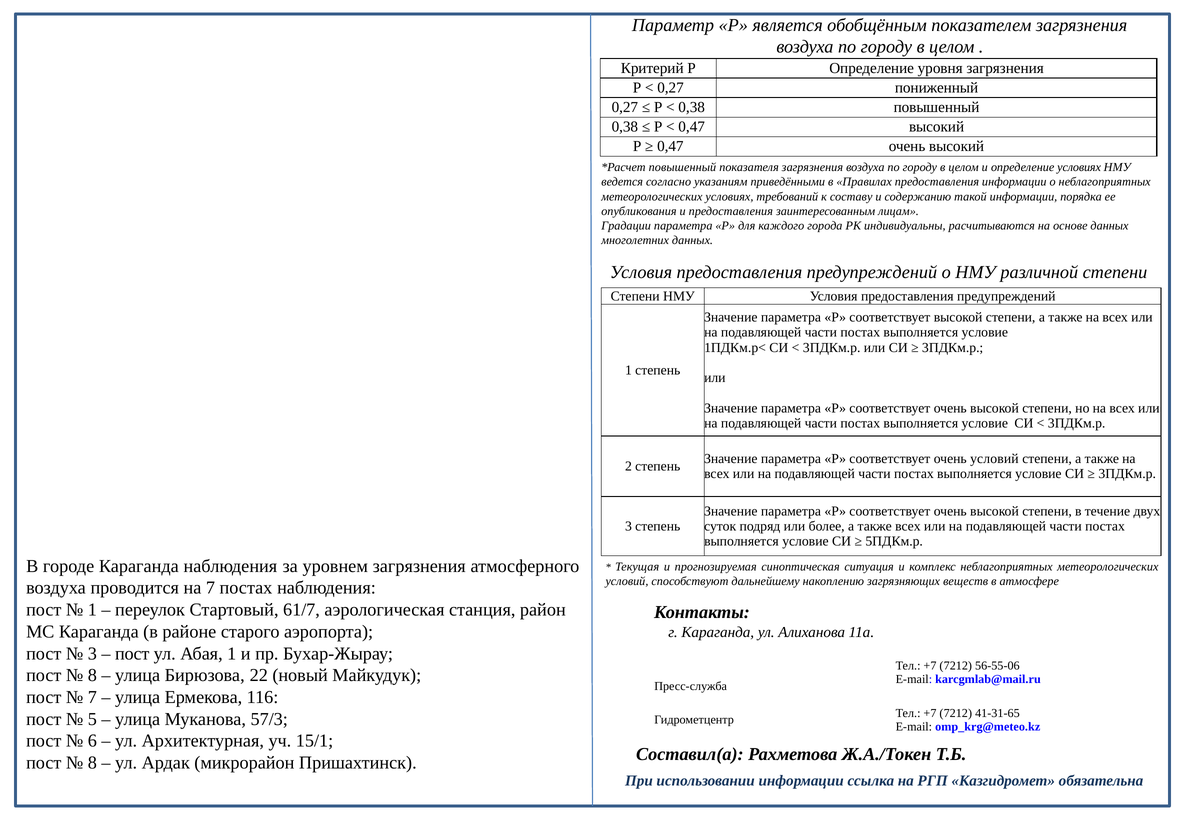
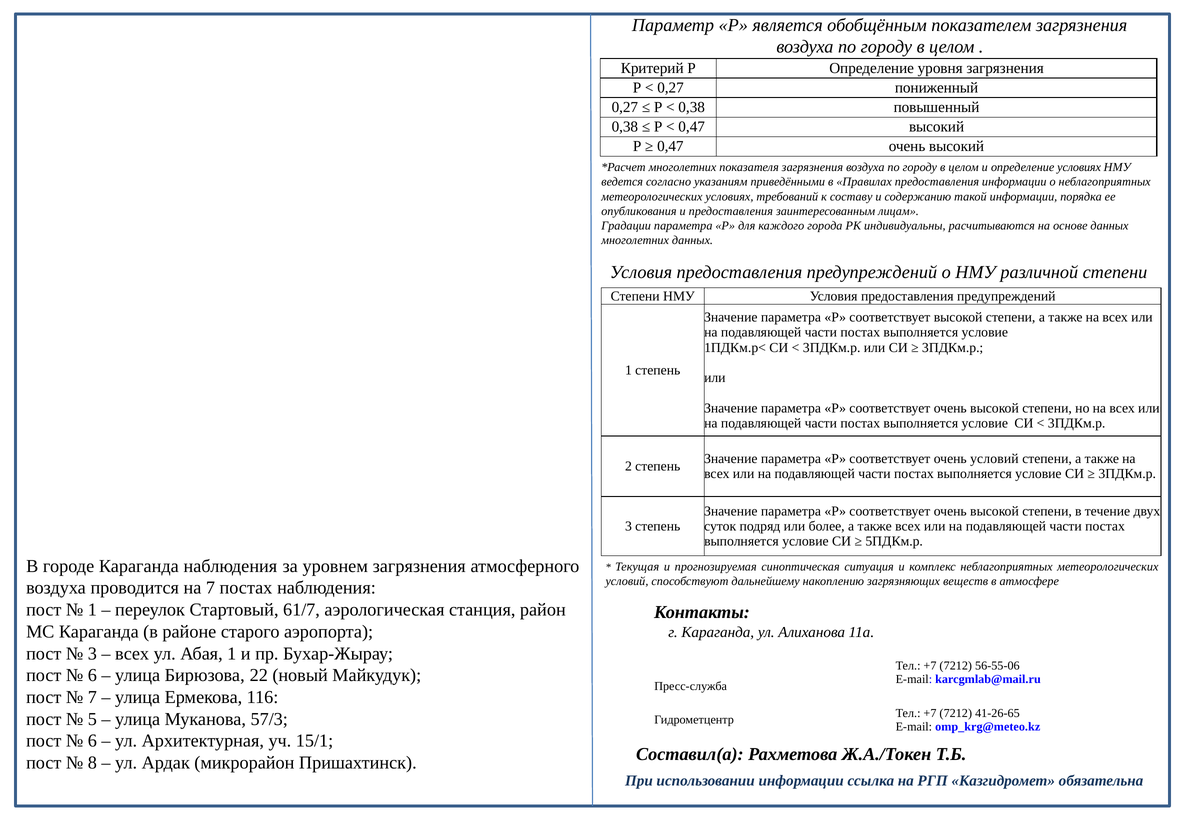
повышенный: повышенный -> многолетних (682, 167)
пост: пост -> всех (132, 654)
8: 8 -> 6 (92, 676)
41-31-65: 41-31-65 -> 41-26-65 (997, 714)
